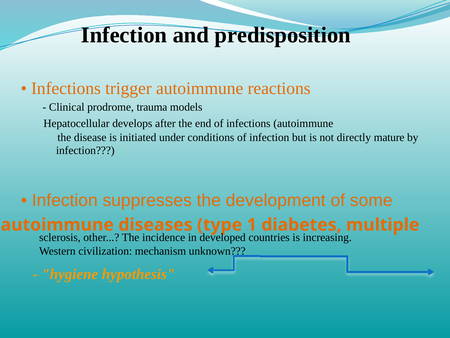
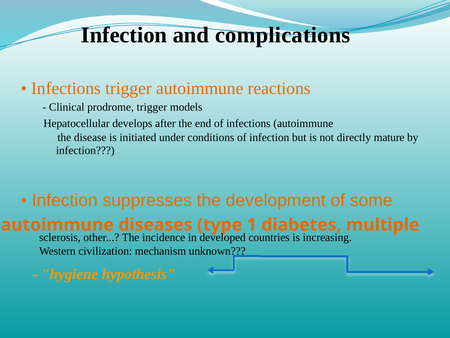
predisposition: predisposition -> complications (283, 35)
prodrome trauma: trauma -> trigger (152, 107)
